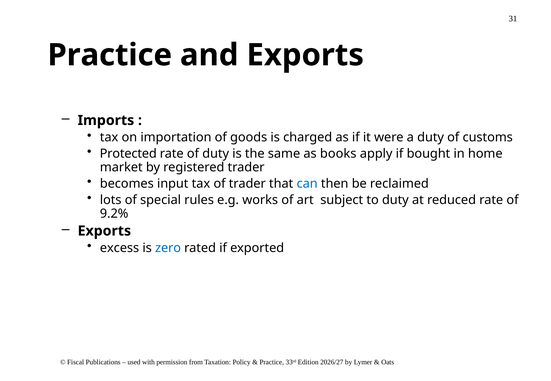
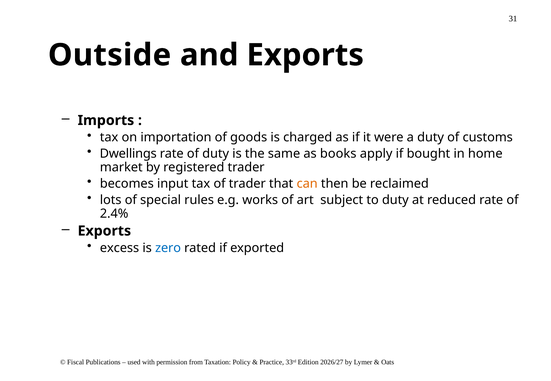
Practice: Practice -> Outside (110, 55)
Protected: Protected -> Dwellings (128, 154)
can colour: blue -> orange (307, 184)
9.2%: 9.2% -> 2.4% (114, 214)
